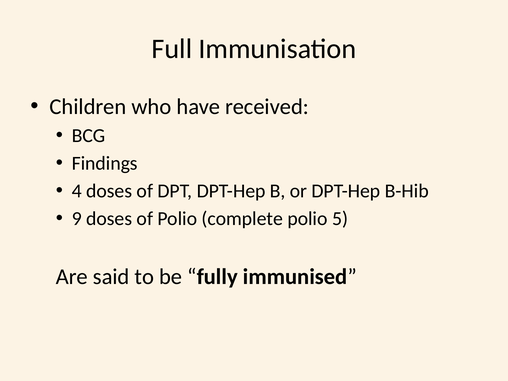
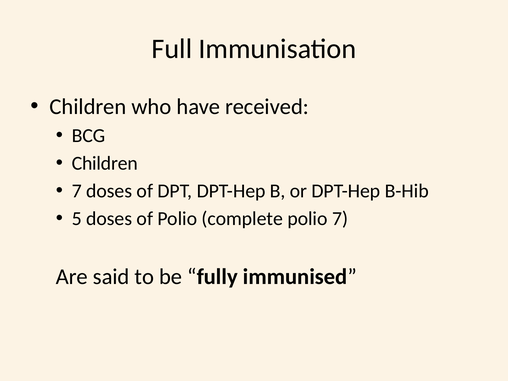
Findings: Findings -> Children (105, 163)
4: 4 -> 7 (77, 191)
9: 9 -> 5 (77, 219)
polio 5: 5 -> 7 (340, 219)
